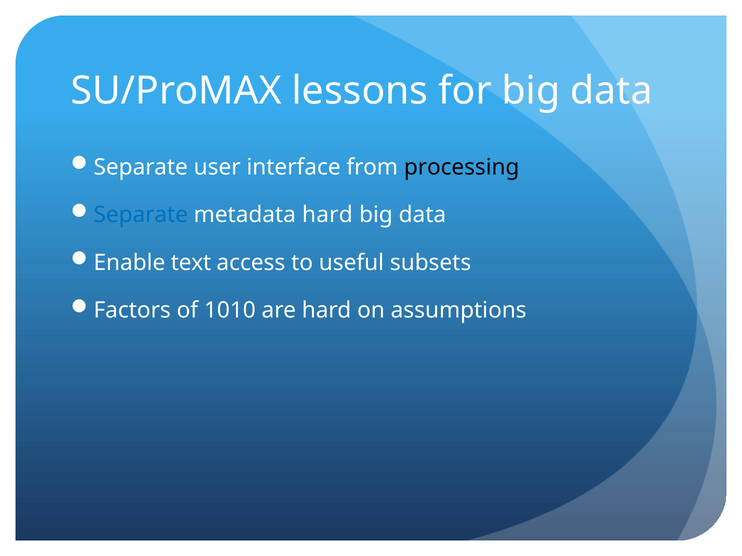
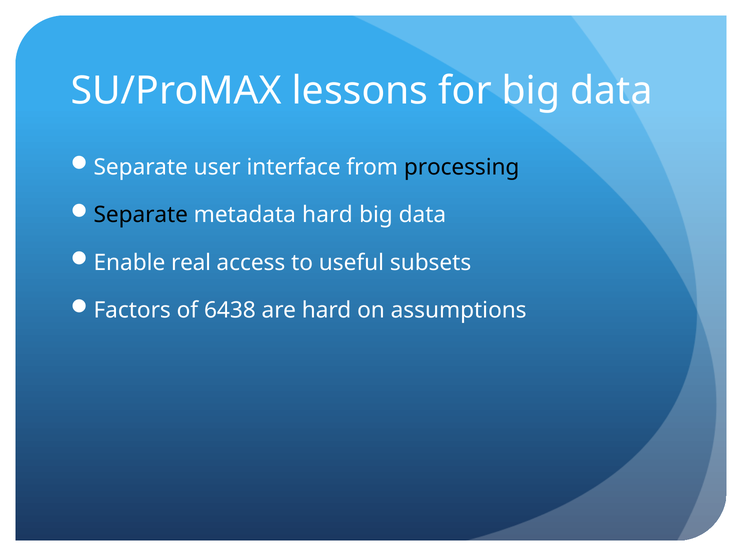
Separate colour: blue -> black (141, 215)
text: text -> real (191, 263)
1010: 1010 -> 6438 (230, 311)
